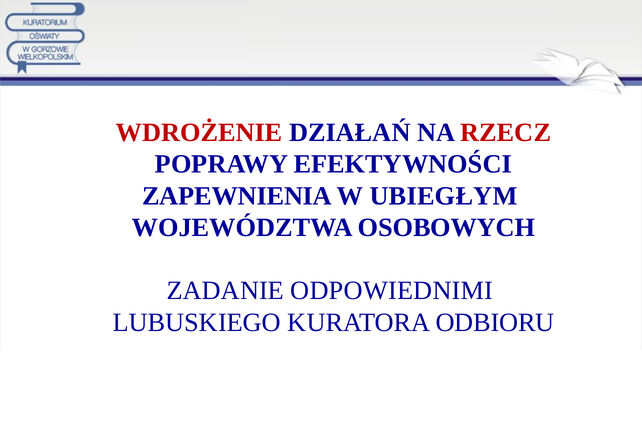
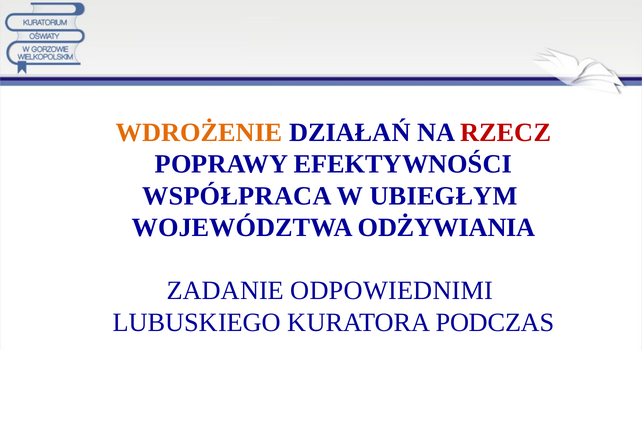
WDROŻENIE colour: red -> orange (199, 132)
ZAPEWNIENIA: ZAPEWNIENIA -> WSPÓŁPRACA (237, 196)
OSOBOWYCH: OSOBOWYCH -> ODŻYWIANIA (447, 227)
ODBIORU: ODBIORU -> PODCZAS (495, 322)
